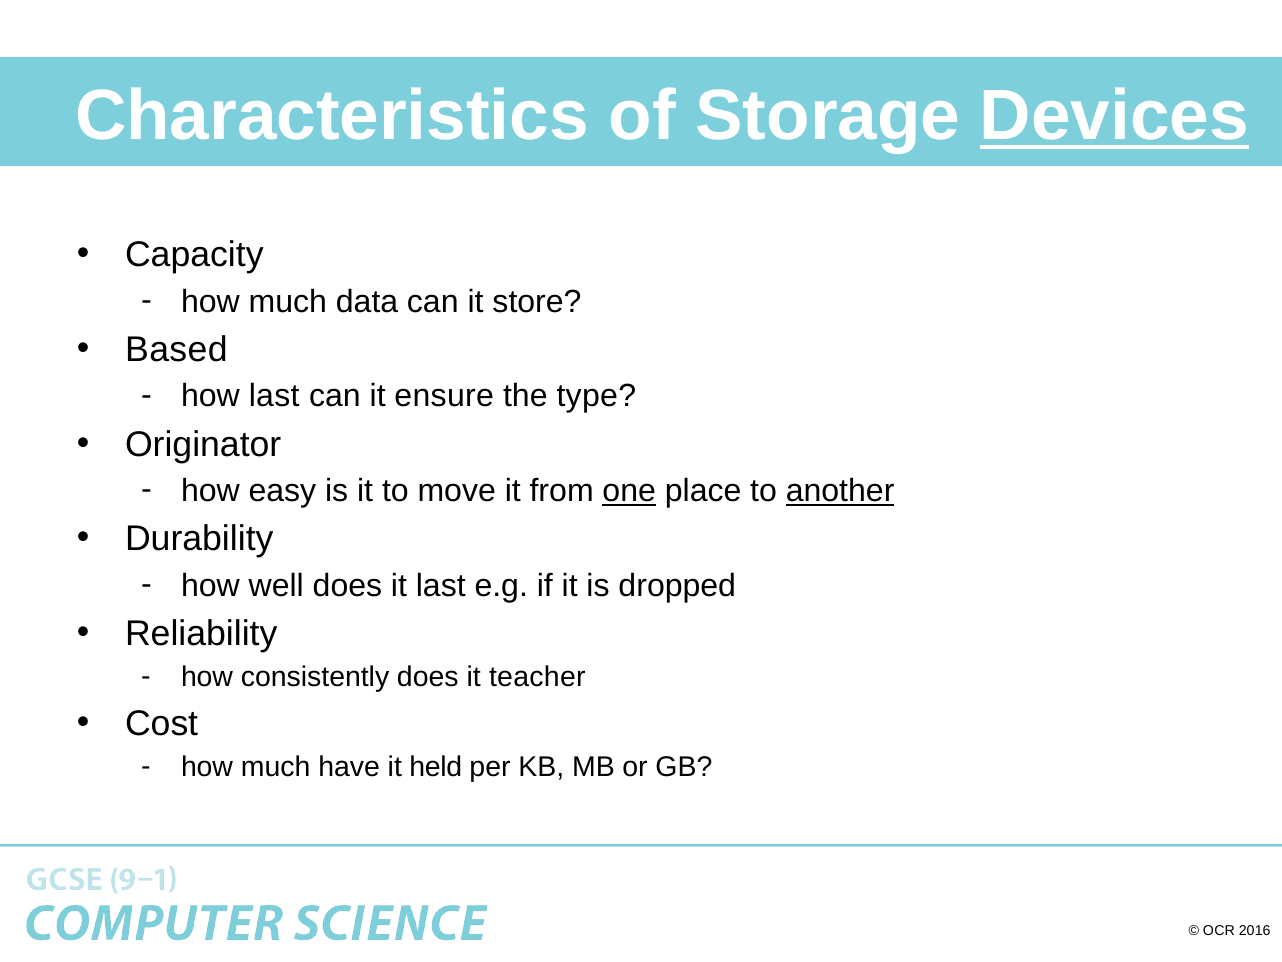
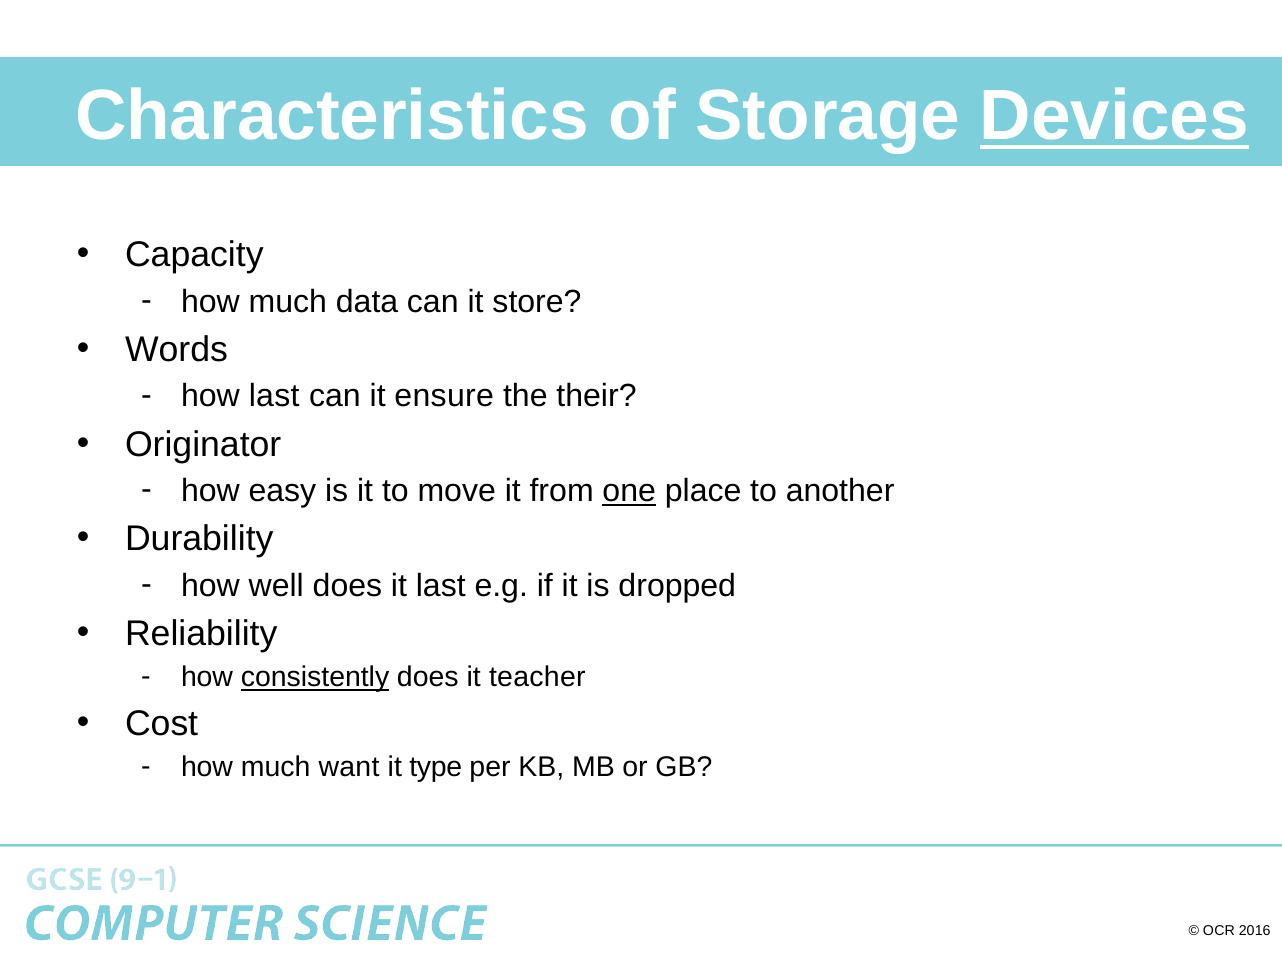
Based: Based -> Words (177, 349)
type: type -> their (597, 396)
another underline: present -> none (840, 491)
consistently underline: none -> present (315, 677)
have: have -> want (349, 767)
held: held -> type (436, 767)
